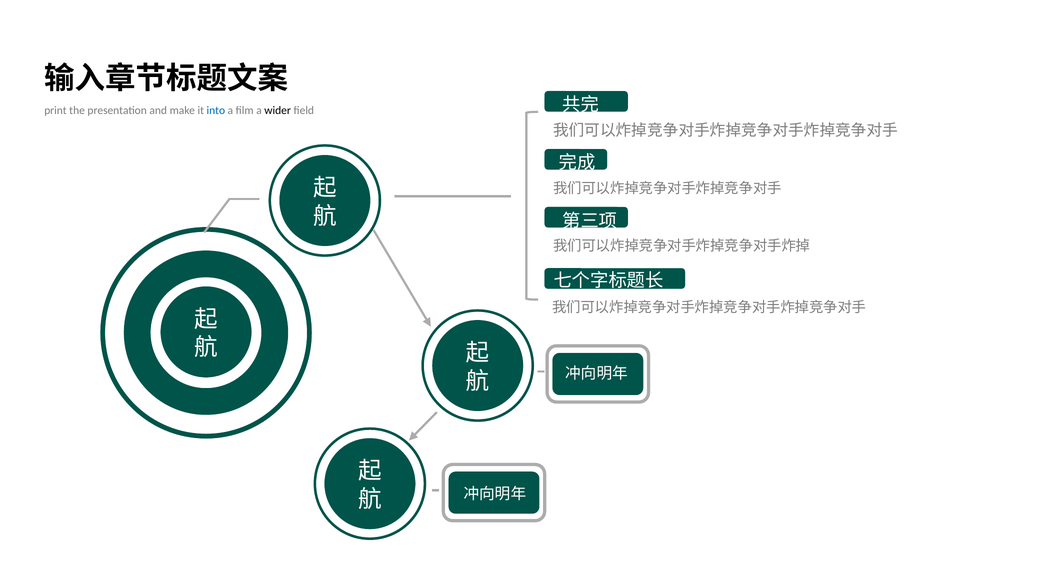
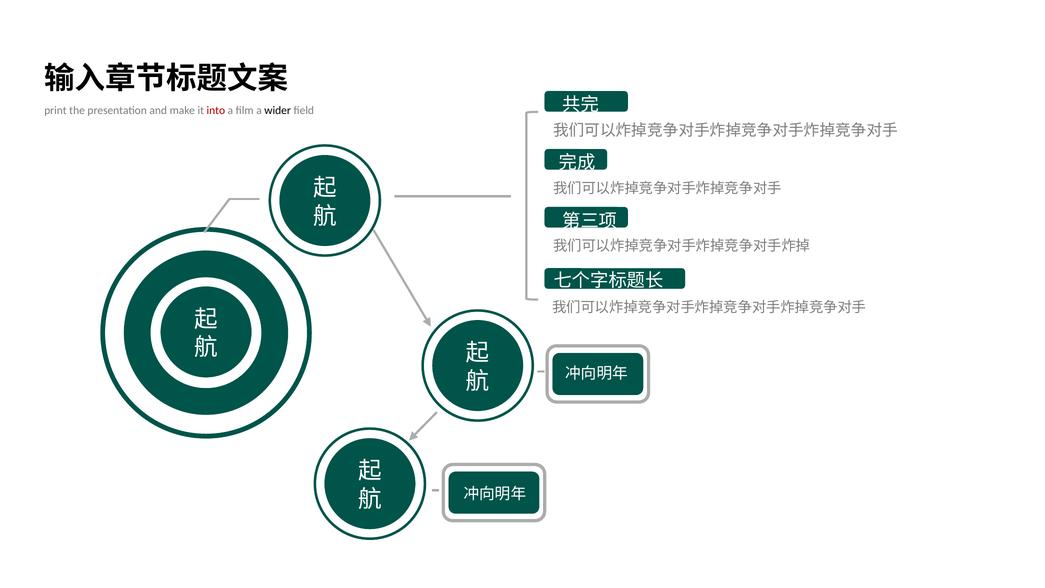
into colour: blue -> red (216, 111)
